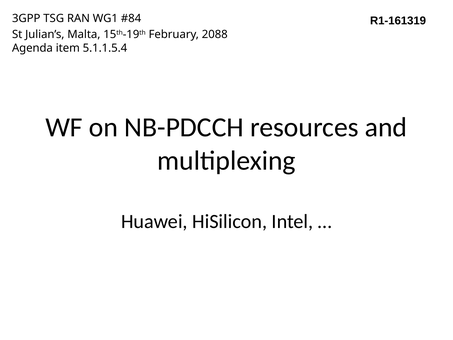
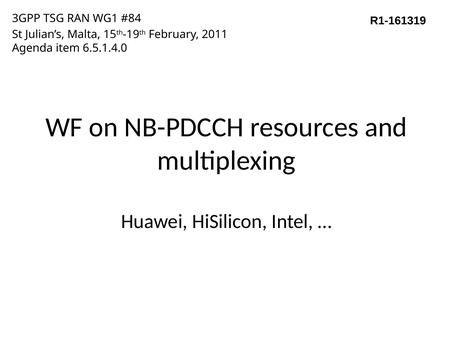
2088: 2088 -> 2011 (215, 34)
5.1.1.5.4: 5.1.1.5.4 -> 6.5.1.4.0 (105, 48)
